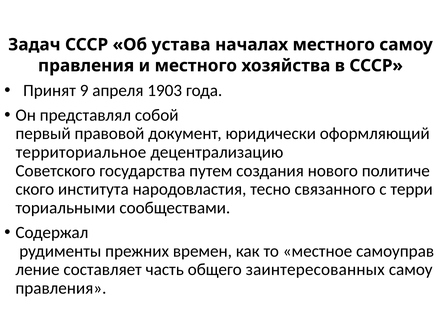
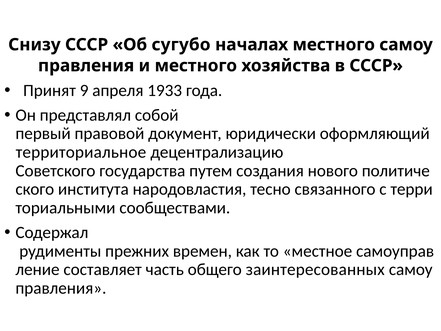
Задач: Задач -> Снизу (34, 45)
устава: устава -> сугубо (181, 45)
1903: 1903 -> 1933 (165, 90)
